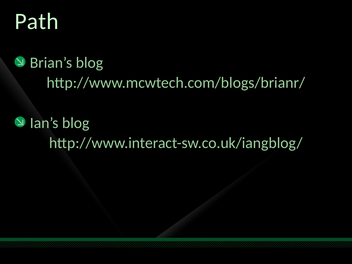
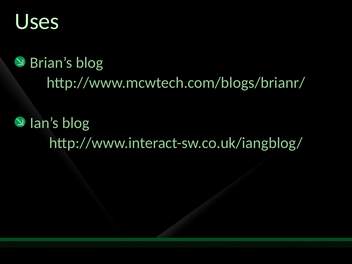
Path: Path -> Uses (37, 21)
